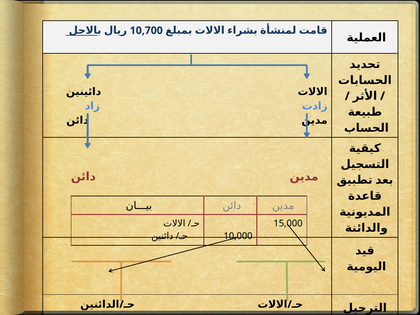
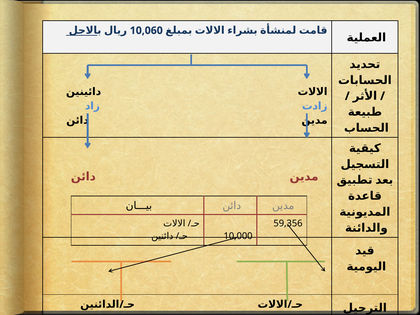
10,700: 10,700 -> 10,060 (146, 31)
15,000: 15,000 -> 59,356 (288, 223)
